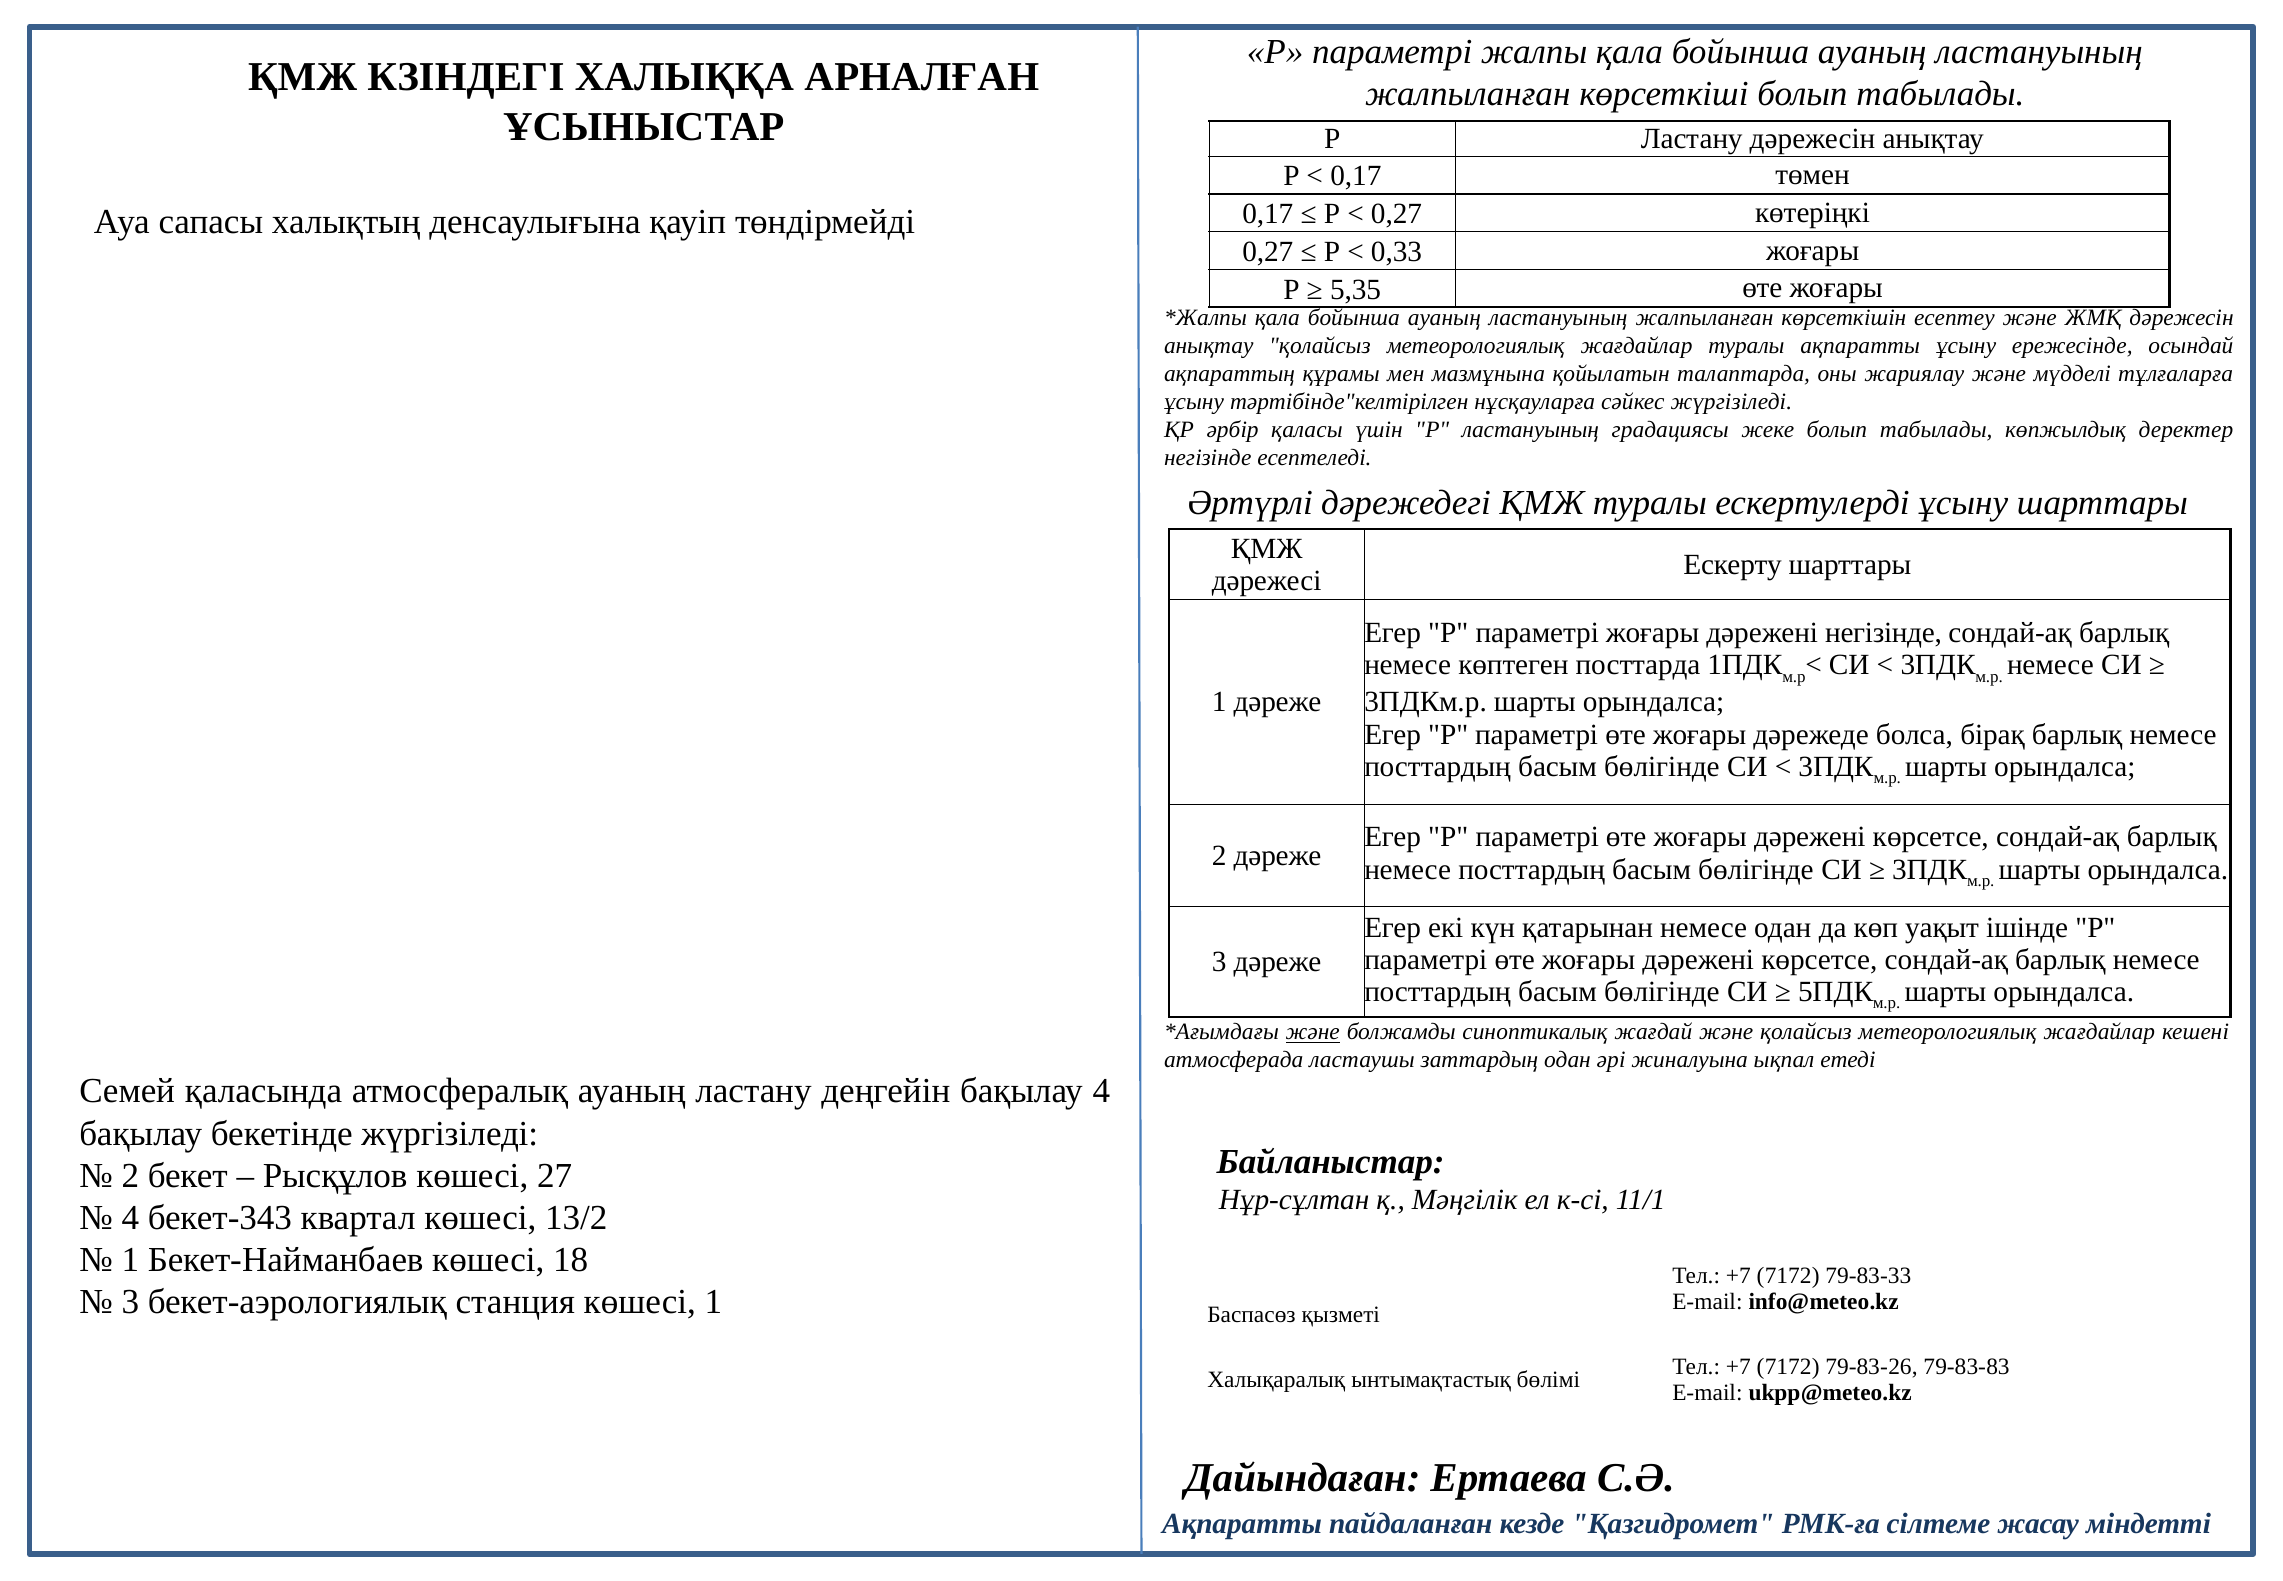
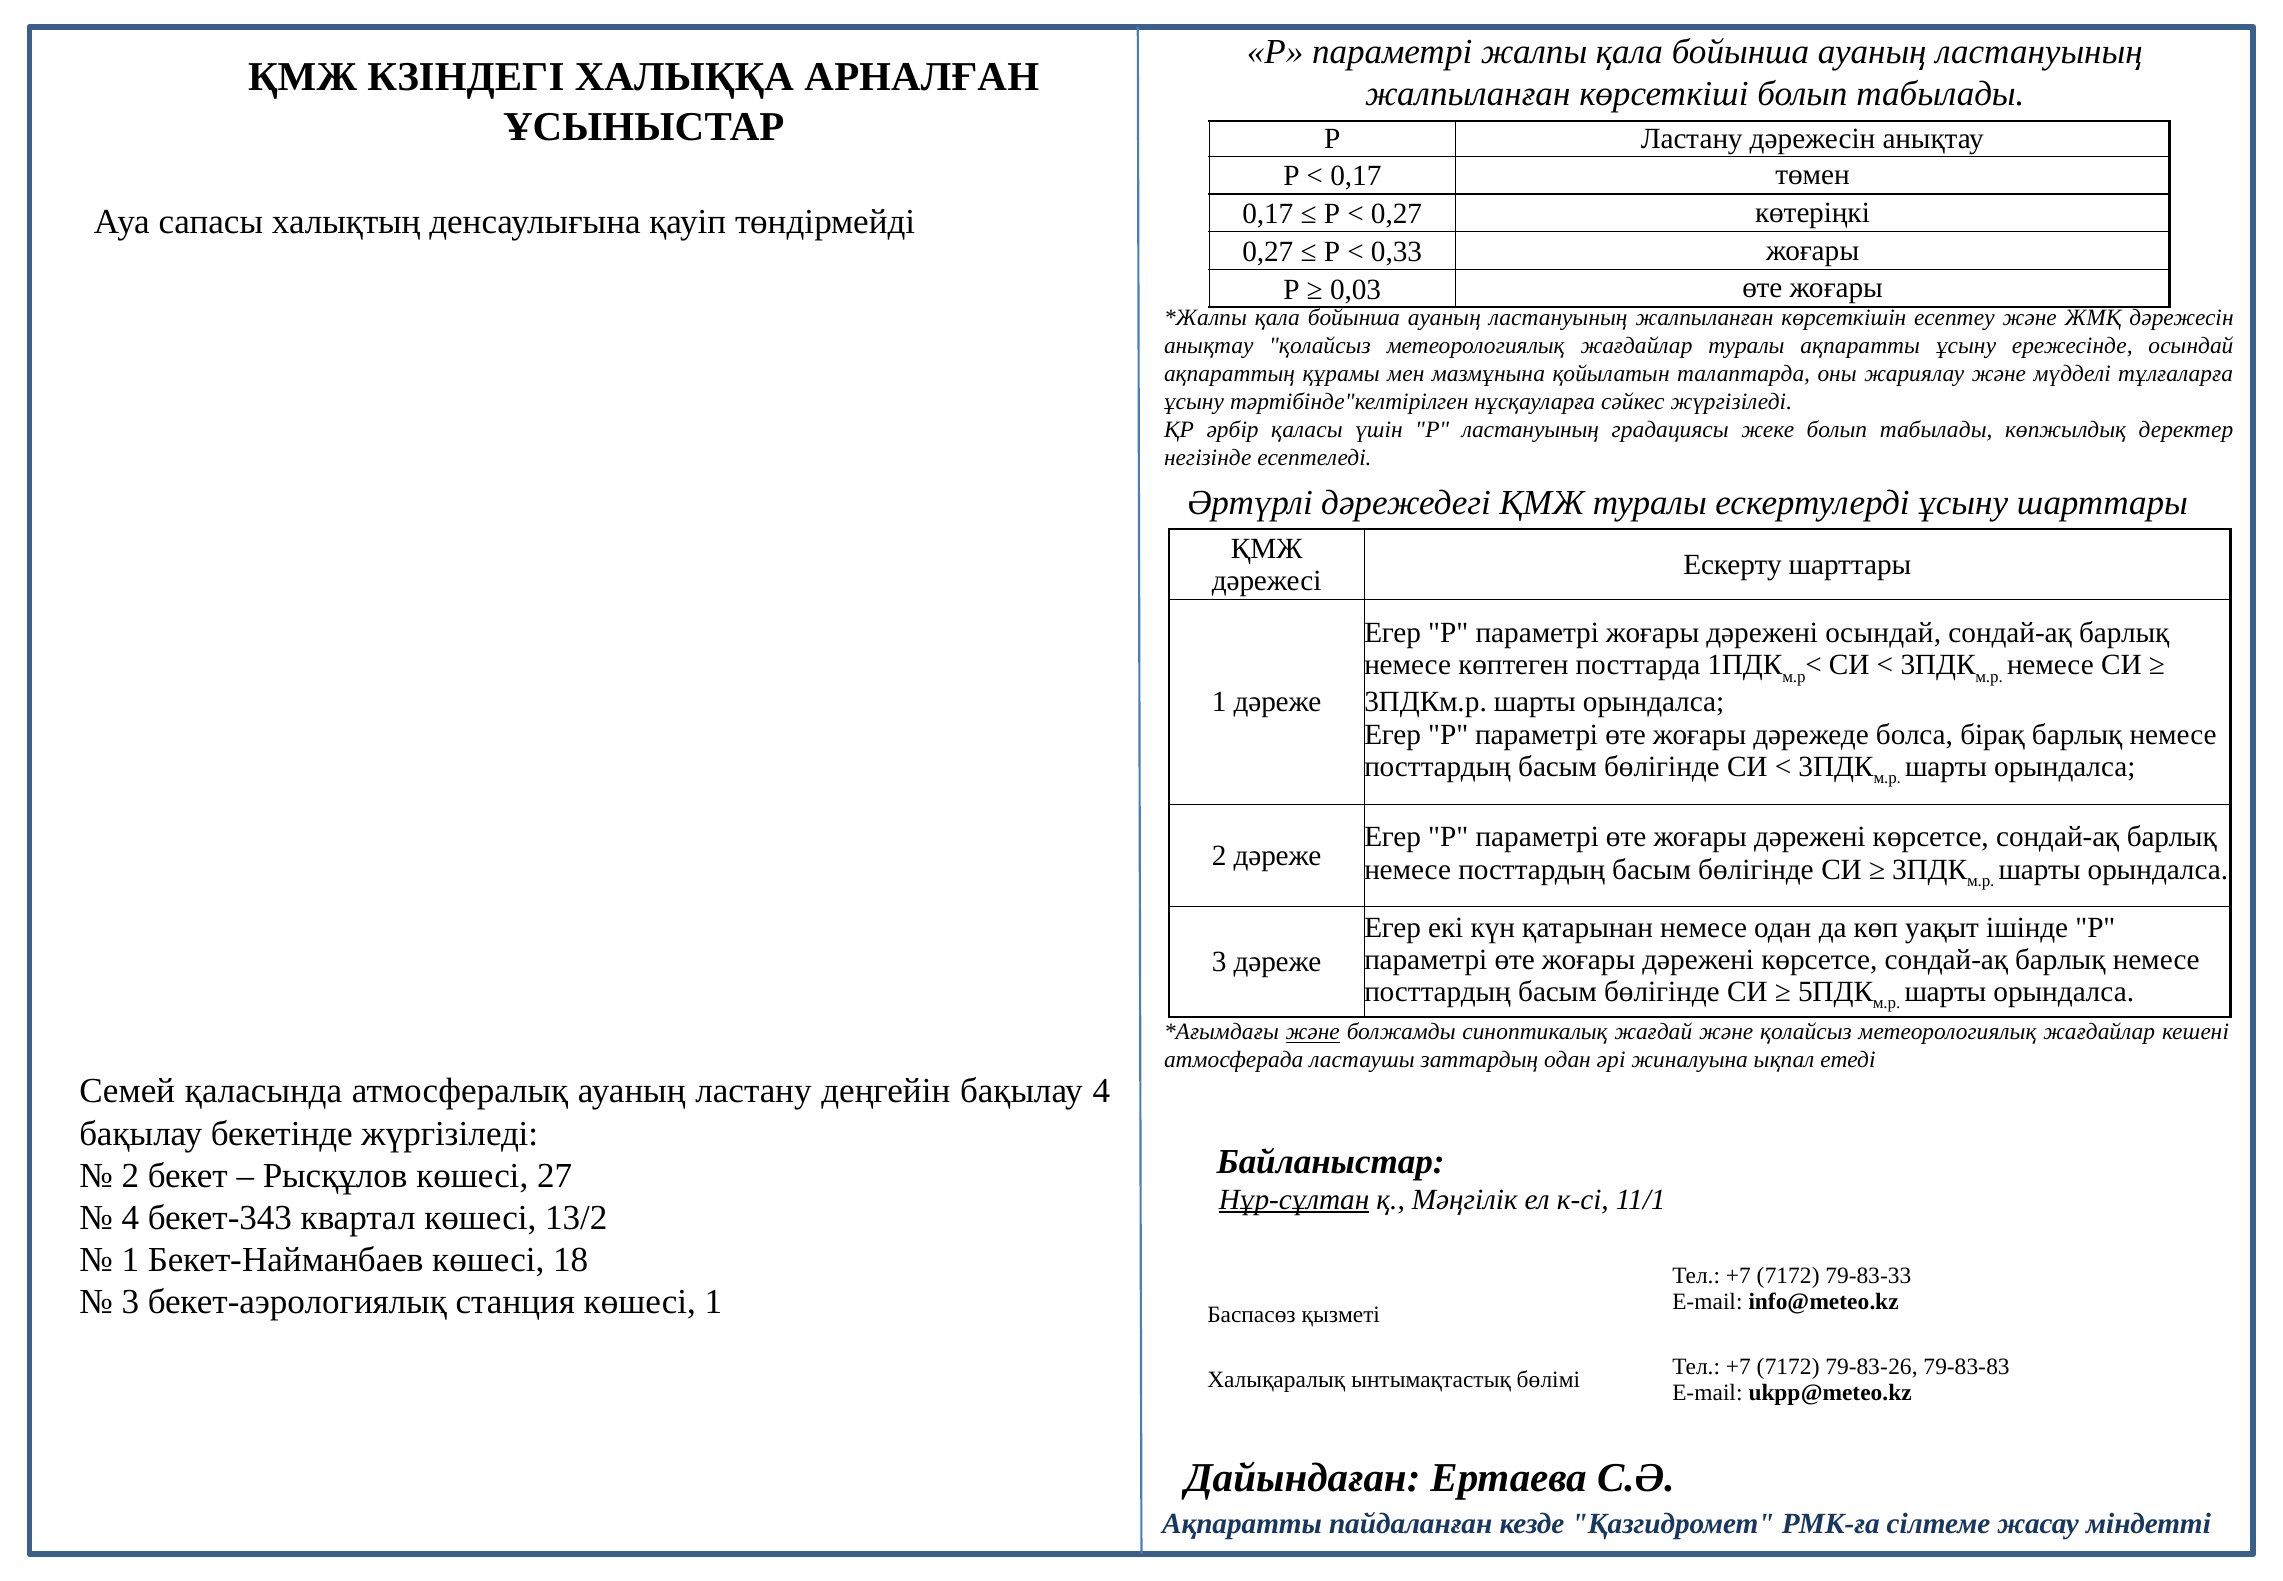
5,35: 5,35 -> 0,03 (1356, 289)
дәрежені негізінде: негізінде -> осындай (1883, 633)
Нұр-сұлтан underline: none -> present (1294, 1199)
